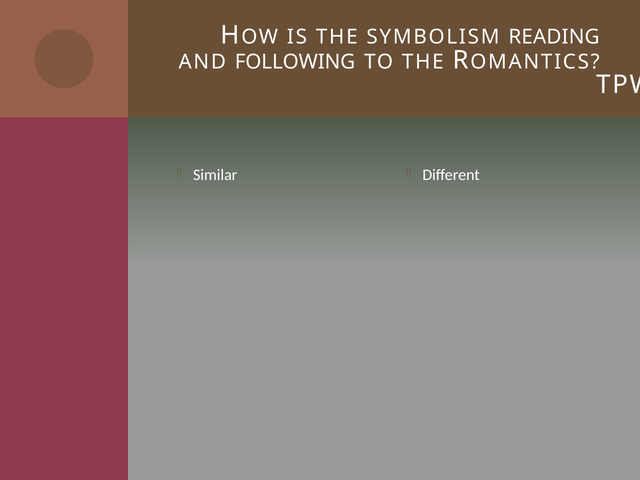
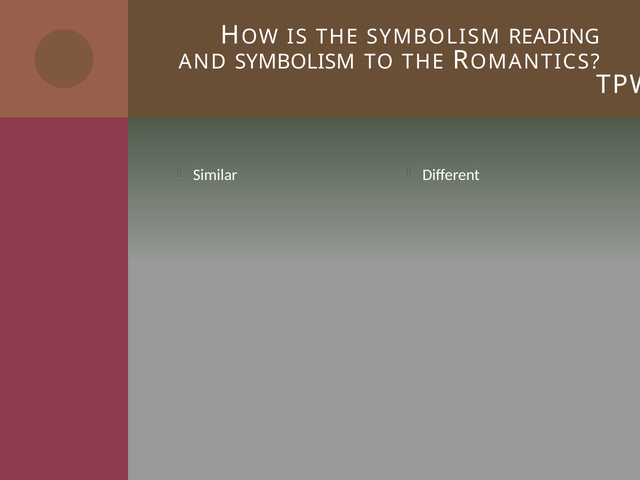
AND FOLLOWING: FOLLOWING -> SYMBOLISM (295, 62)
